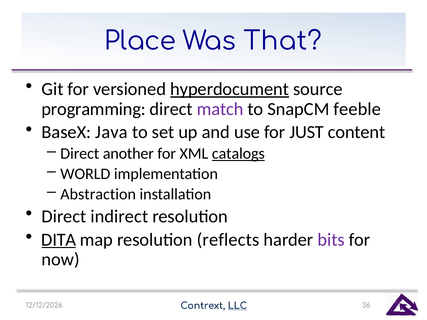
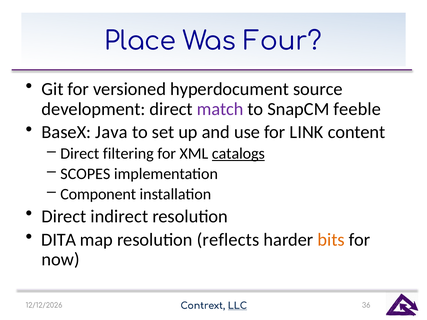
That: That -> Four (283, 41)
hyperdocument underline: present -> none (230, 89)
programming: programming -> development (94, 109)
JUST: JUST -> LINK (307, 132)
another: another -> filtering (128, 154)
WORLD: WORLD -> SCOPES (85, 174)
Abstraction: Abstraction -> Component (98, 194)
DITA underline: present -> none (59, 240)
bits colour: purple -> orange (331, 240)
